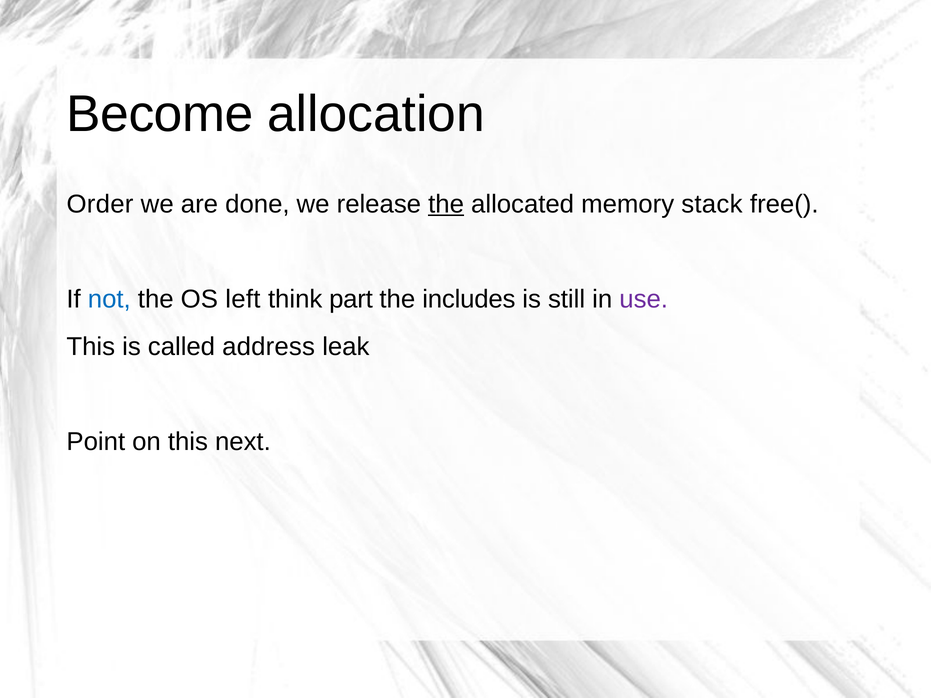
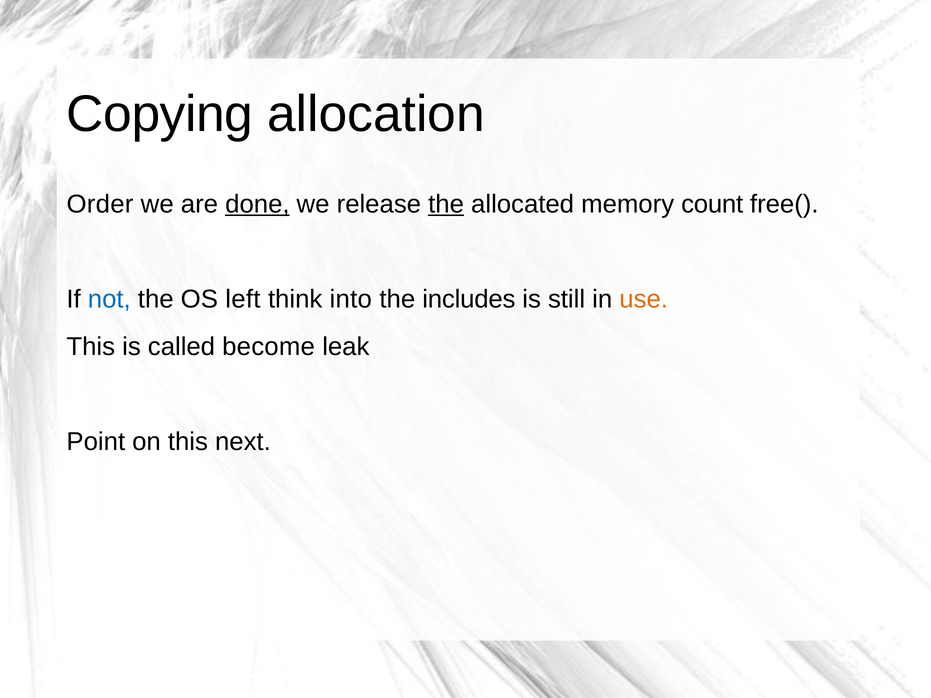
Become: Become -> Copying (160, 114)
done underline: none -> present (257, 204)
stack: stack -> count (712, 204)
part: part -> into (351, 299)
use colour: purple -> orange (644, 299)
address: address -> become (269, 347)
